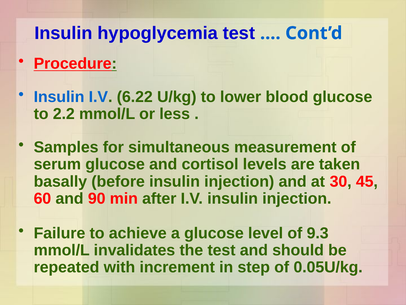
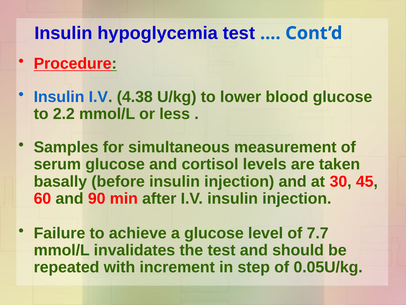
6.22: 6.22 -> 4.38 (135, 97)
9.3: 9.3 -> 7.7 (318, 233)
